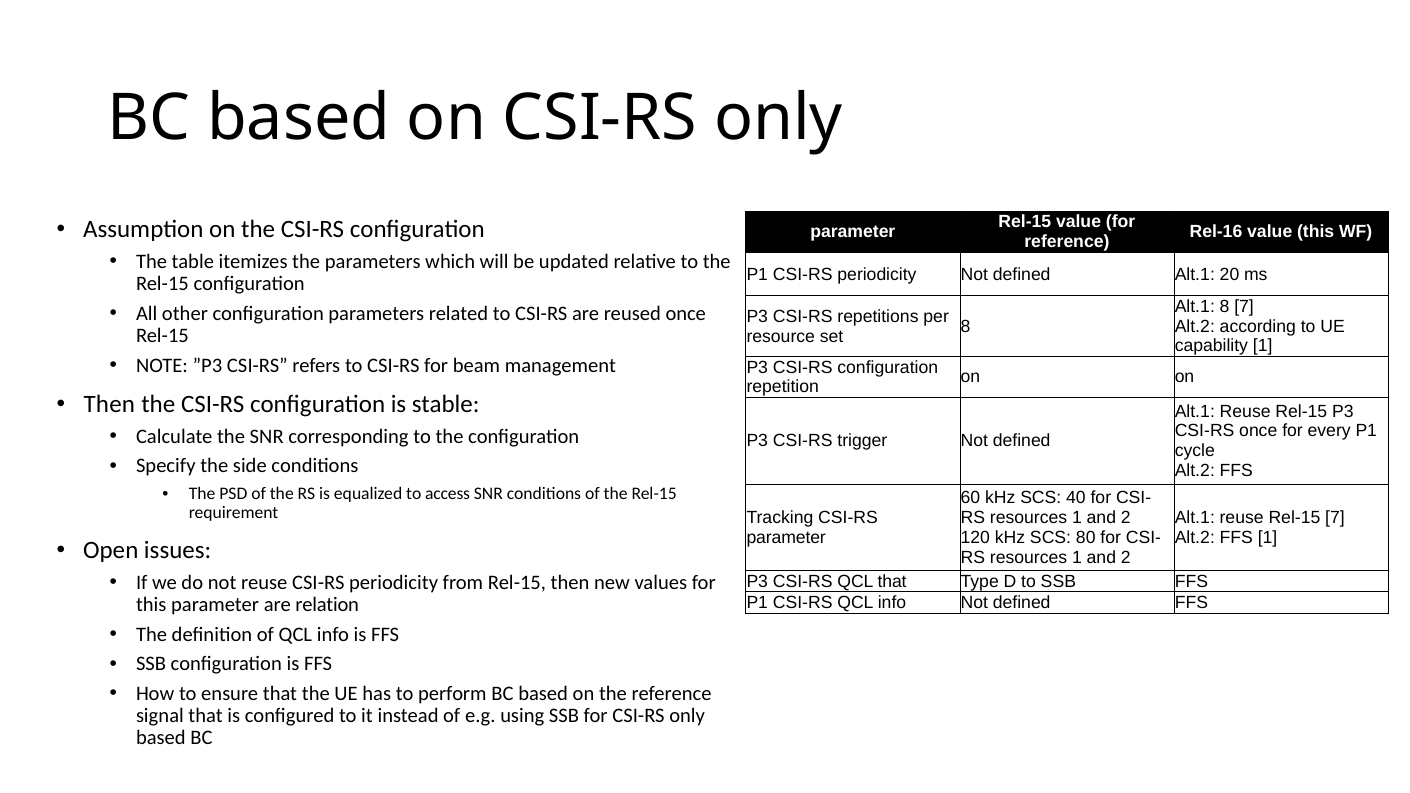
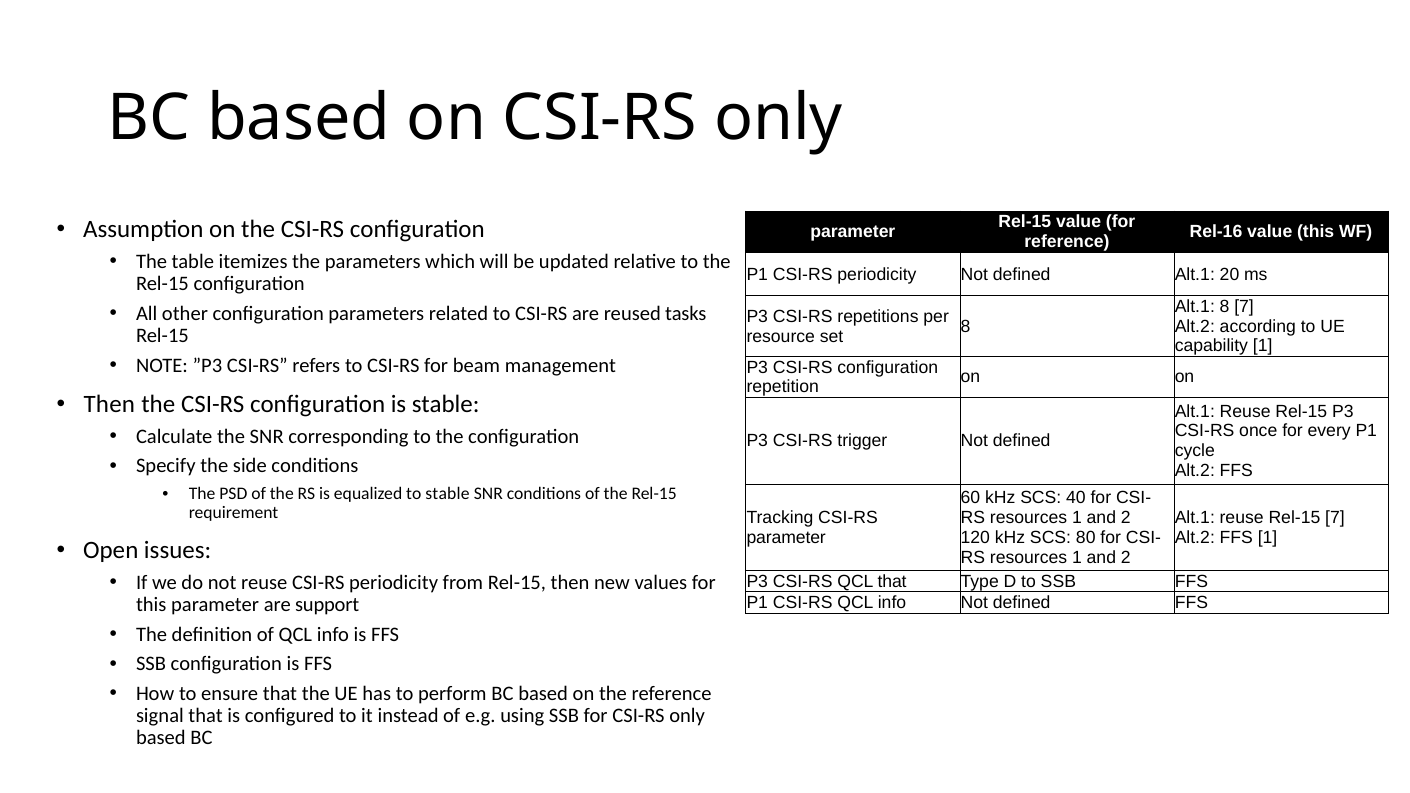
reused once: once -> tasks (686, 313)
to access: access -> stable (447, 494)
relation: relation -> support (327, 605)
